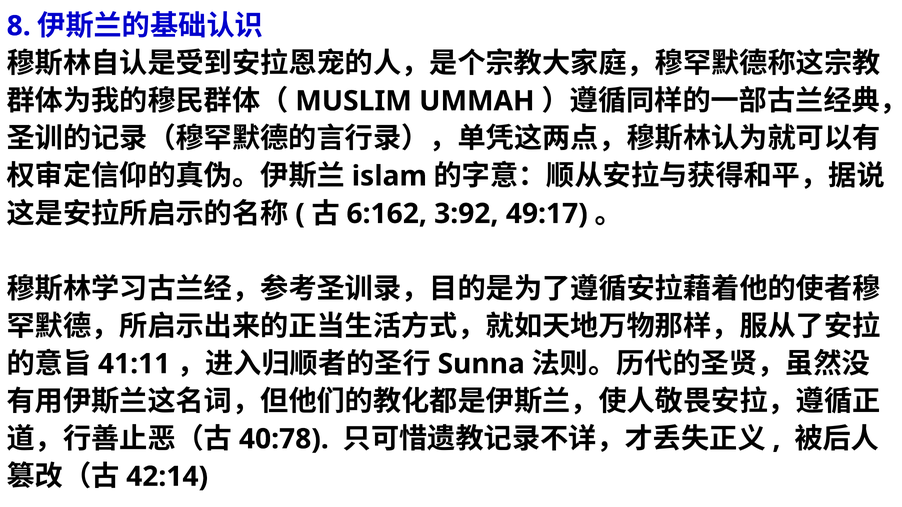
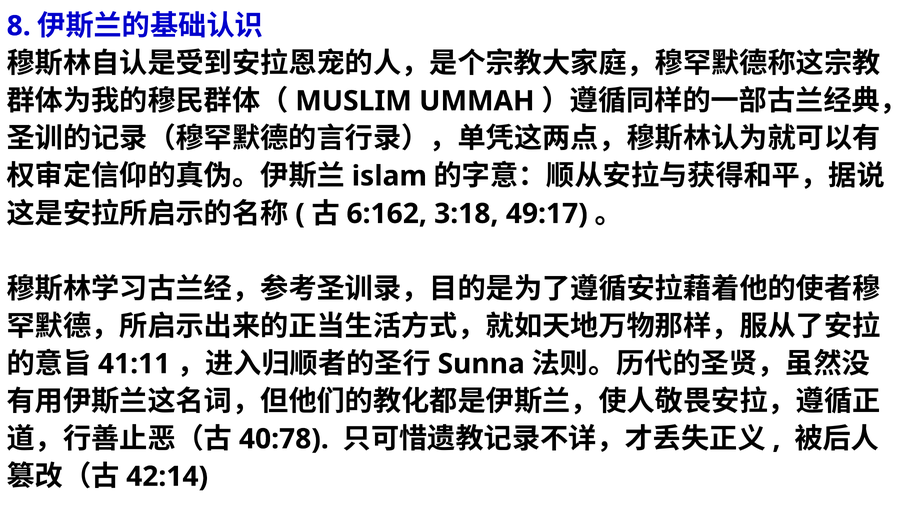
3:92: 3:92 -> 3:18 (466, 214)
